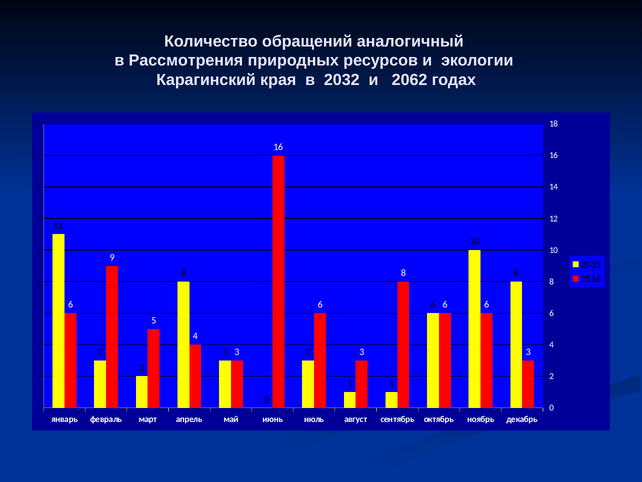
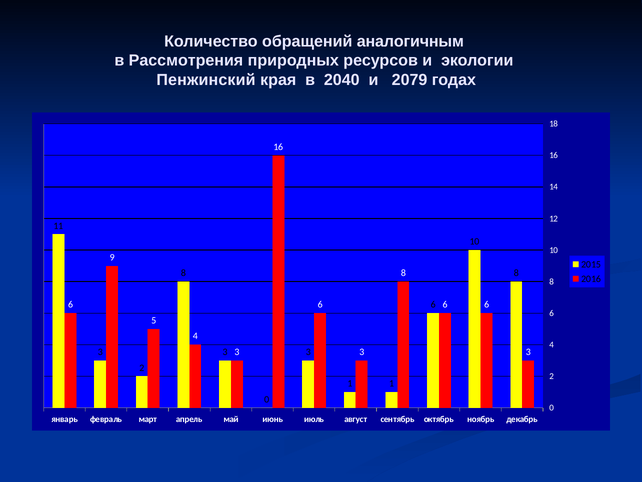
аналогичный: аналогичный -> аналогичным (410, 41)
Карагинский: Карагинский -> Пенжинский (206, 80)
2032: 2032 -> 2040 (342, 80)
2062: 2062 -> 2079 (410, 80)
